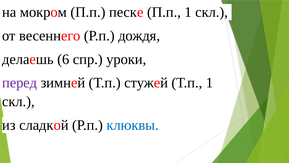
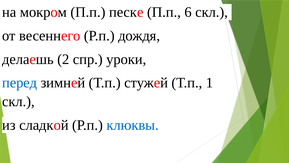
П.п 1: 1 -> 6 (188, 12)
6: 6 -> 2 (63, 59)
перед colour: purple -> blue (20, 83)
